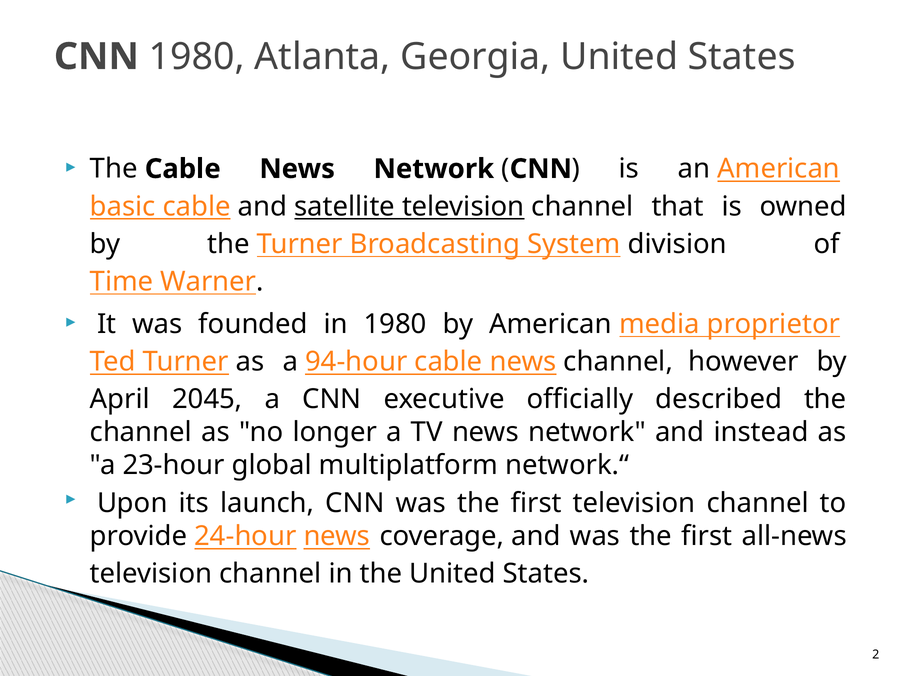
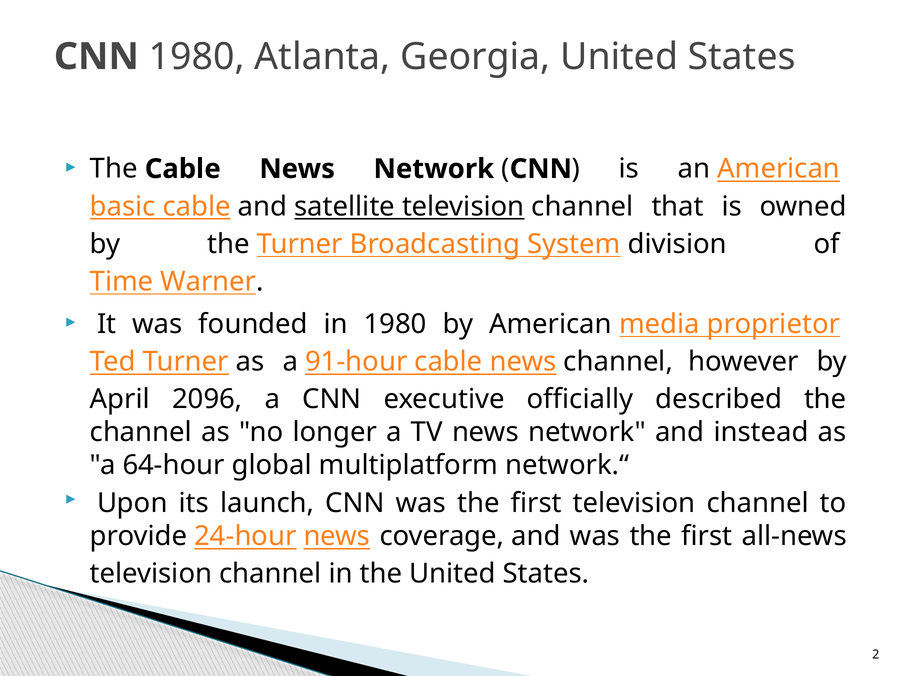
94-hour: 94-hour -> 91-hour (356, 361)
2045: 2045 -> 2096 (207, 399)
23-hour: 23-hour -> 64-hour (174, 465)
